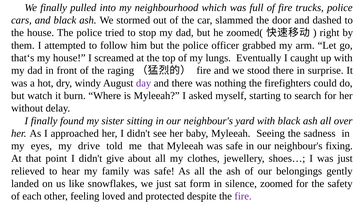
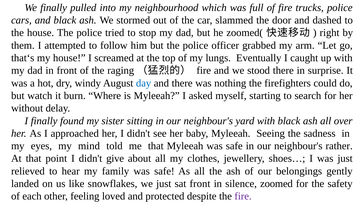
day colour: purple -> blue (144, 83)
drive: drive -> mind (89, 146)
fixing: fixing -> rather (339, 146)
sat form: form -> front (200, 184)
